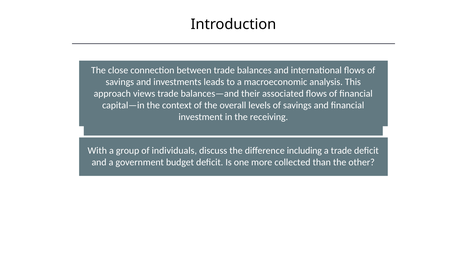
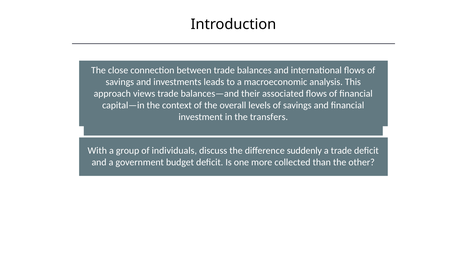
receiving: receiving -> transfers (269, 117)
including: including -> suddenly (304, 150)
